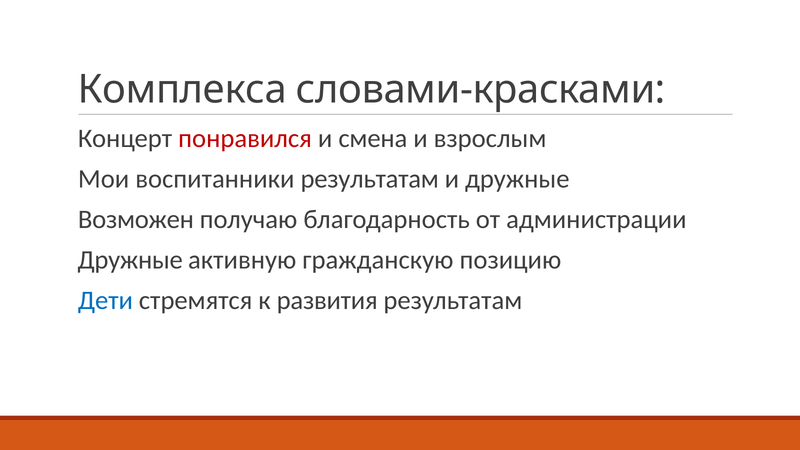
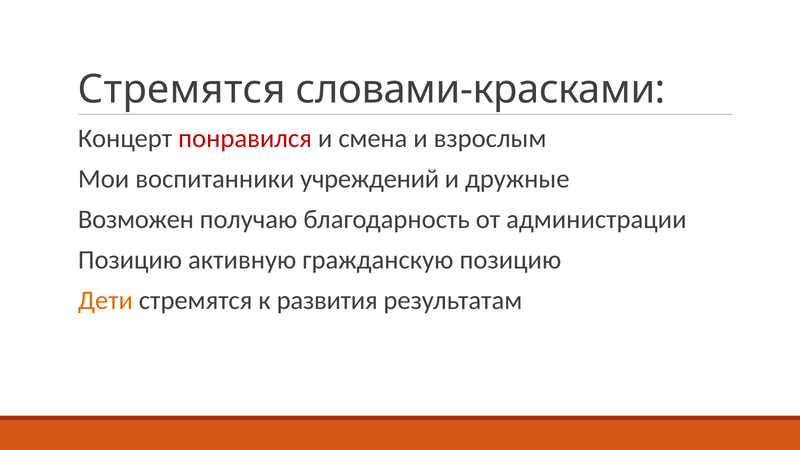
Комплекса: Комплекса -> Стремятся (182, 90)
воспитанники результатам: результатам -> учреждений (370, 179)
Дружные: Дружные -> Позицию (130, 260)
Дети colour: blue -> orange (105, 300)
